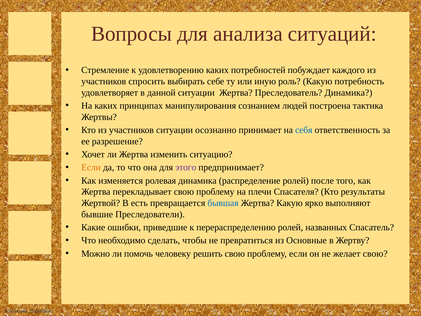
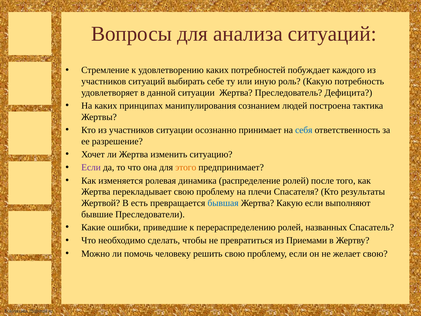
участников спросить: спросить -> ситуаций (147, 81)
Преследователь Динамика: Динамика -> Дефицита (348, 93)
Если colour: orange -> purple (91, 167)
этого colour: purple -> orange (186, 167)
Какую ярко: ярко -> если (314, 203)
Основные: Основные -> Приемами (307, 240)
